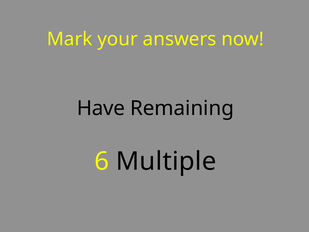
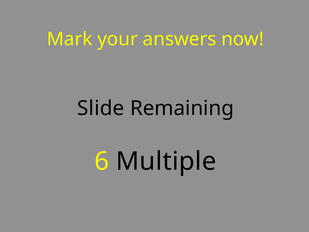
Have: Have -> Slide (101, 108)
